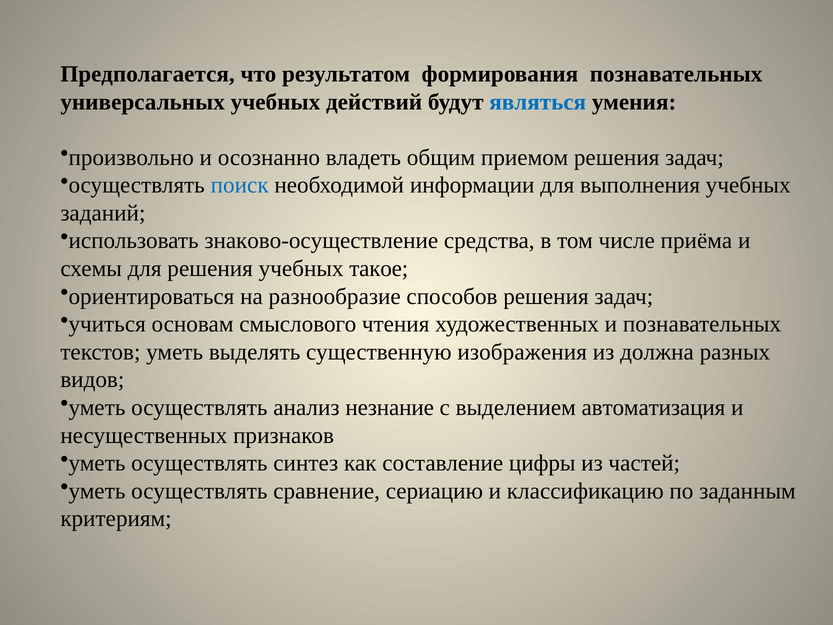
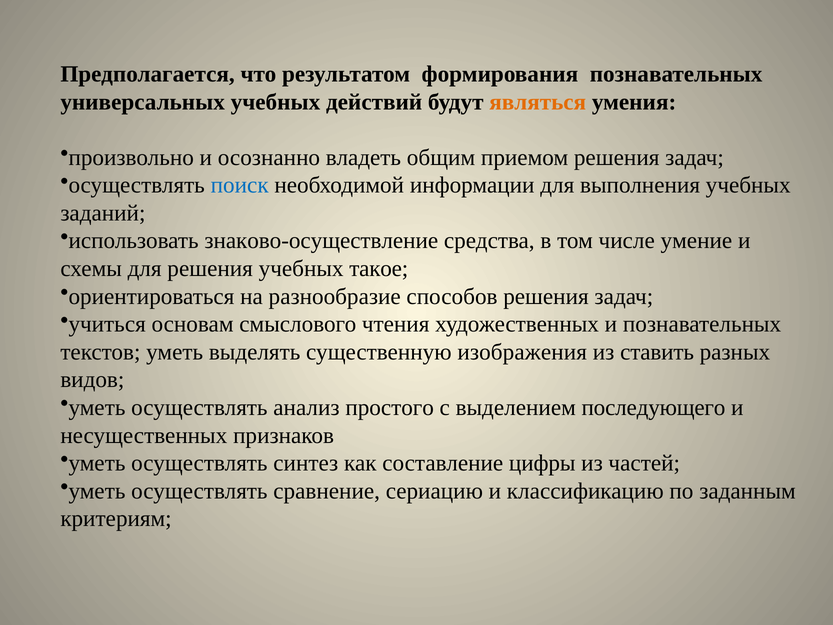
являться colour: blue -> orange (538, 102)
приёма: приёма -> умение (696, 241)
должна: должна -> ставить (657, 352)
незнание: незнание -> простого (390, 407)
автоматизация: автоматизация -> последующего (653, 407)
